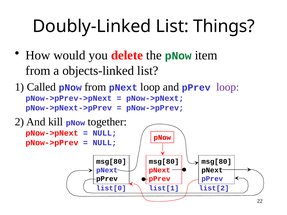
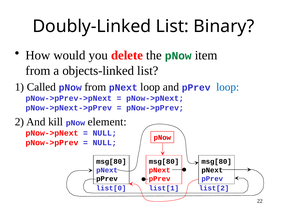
Things: Things -> Binary (224, 26)
loop colour: purple -> blue (228, 87)
together: together -> element (107, 122)
